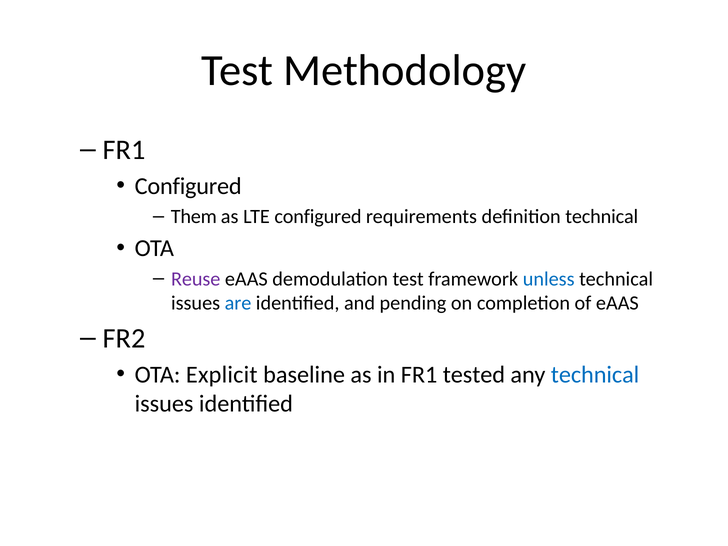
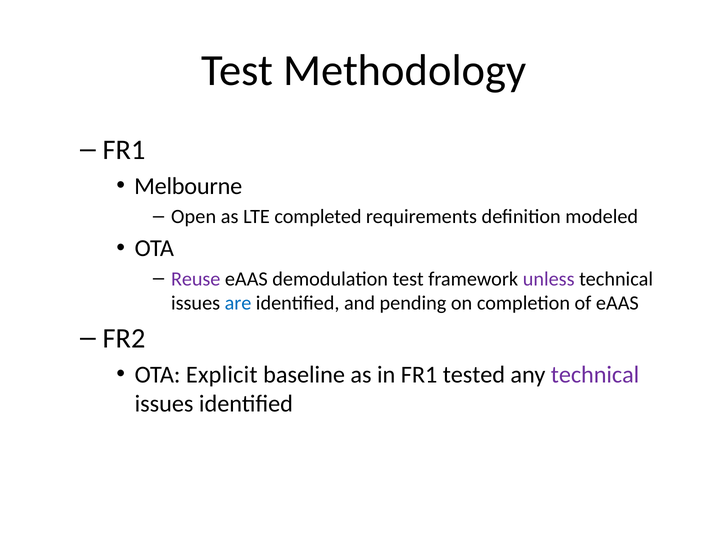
Configured: Configured -> Melbourne (188, 186)
Them: Them -> Open (194, 217)
LTE configured: configured -> completed (318, 217)
definition technical: technical -> modeled (602, 217)
unless colour: blue -> purple (549, 279)
technical colour: blue -> purple (595, 375)
